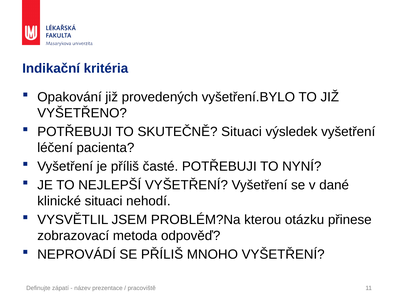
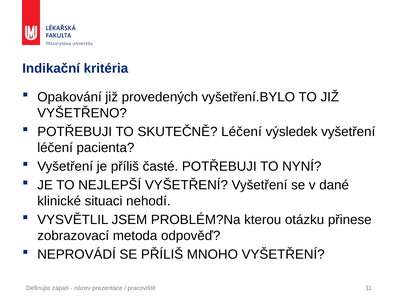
SKUTEČNĚ Situaci: Situaci -> Léčení (241, 132)
